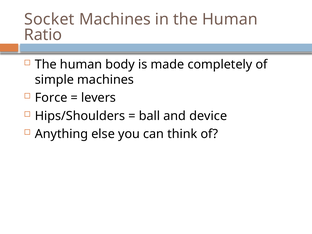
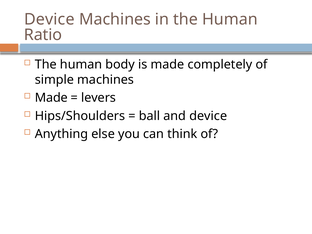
Socket: Socket -> Device (49, 19)
Force: Force -> Made (51, 98)
